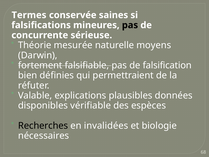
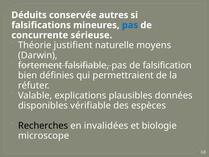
Termes: Termes -> Déduits (29, 15)
saines: saines -> autres (114, 15)
pas colour: black -> blue (130, 25)
mesurée: mesurée -> justifient (73, 45)
nécessaires: nécessaires -> microscope (44, 136)
